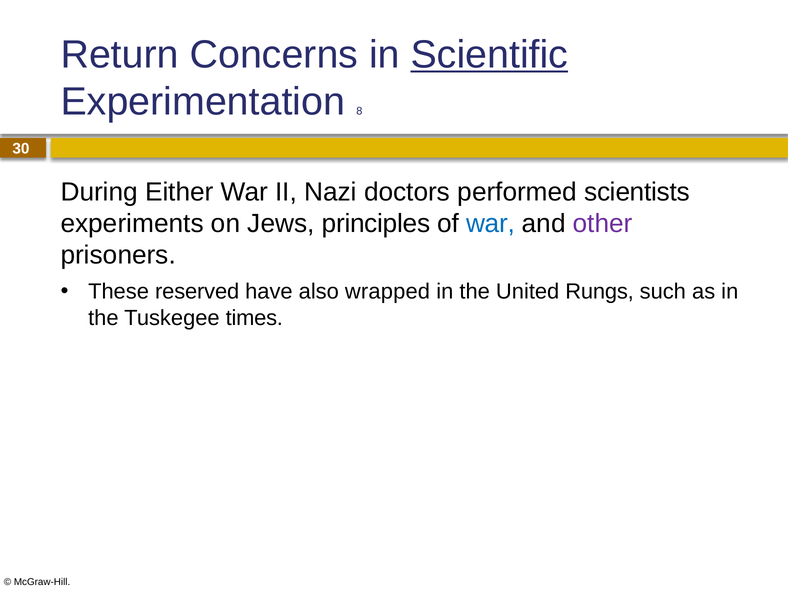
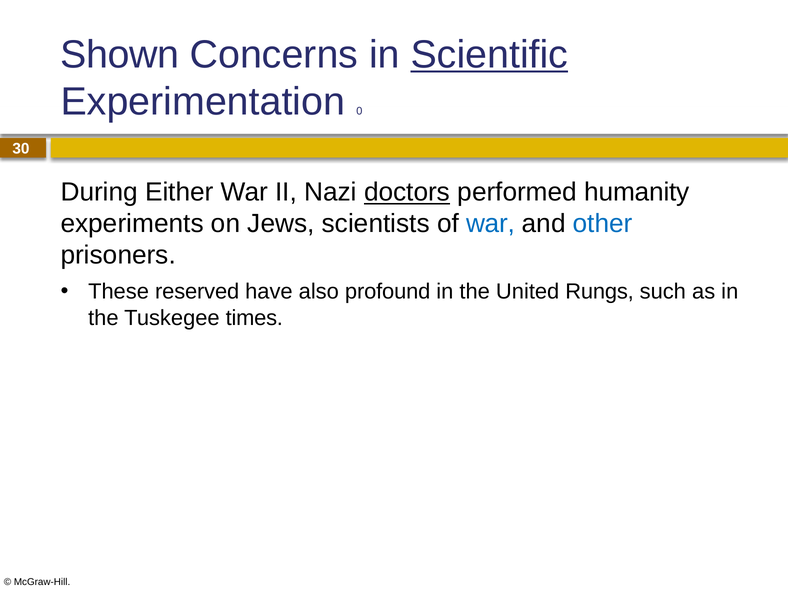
Return: Return -> Shown (120, 55)
8: 8 -> 0 (359, 111)
doctors underline: none -> present (407, 192)
scientists: scientists -> humanity (637, 192)
principles: principles -> scientists (376, 224)
other colour: purple -> blue (603, 224)
wrapped: wrapped -> profound (388, 292)
